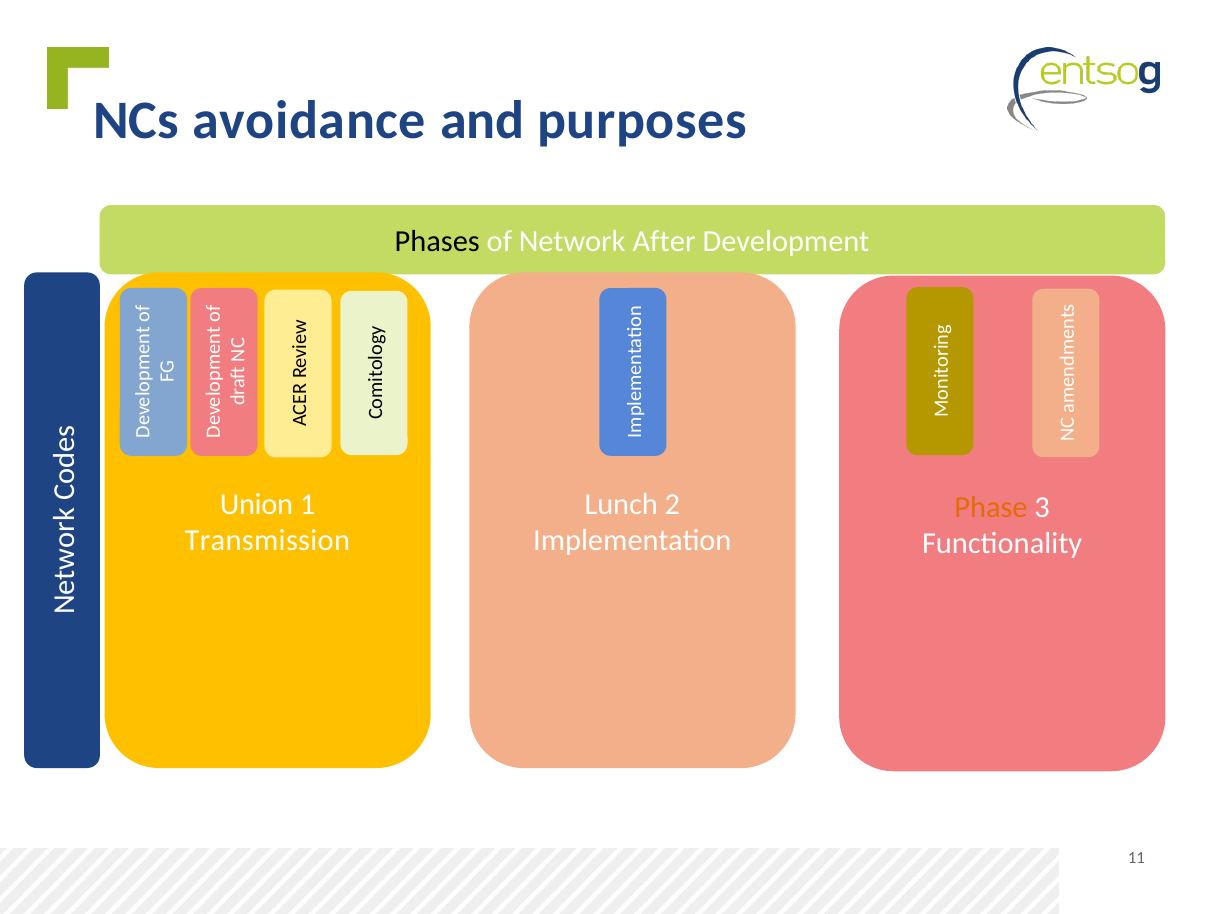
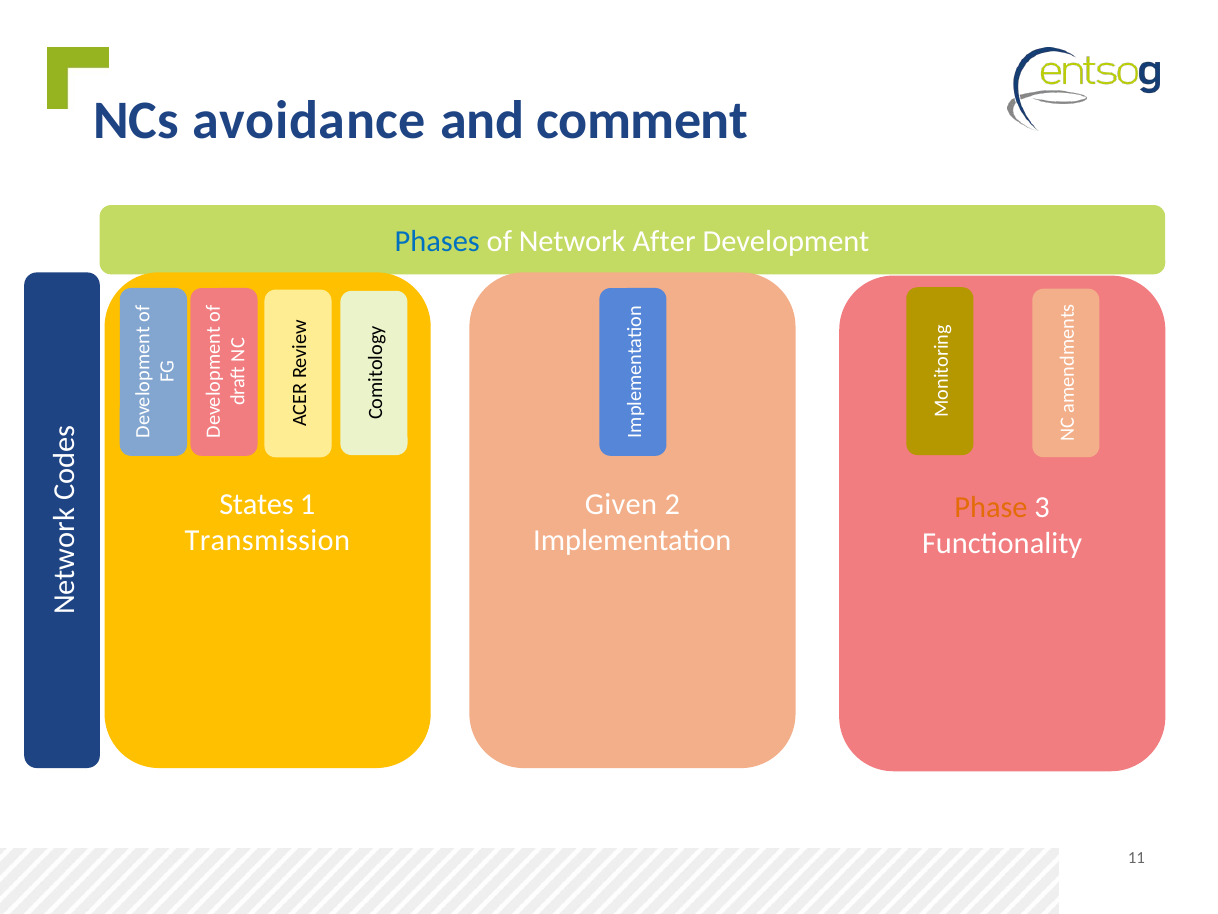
purposes: purposes -> comment (642, 121)
Phases colour: black -> blue (437, 242)
Union: Union -> States (256, 504)
Lunch: Lunch -> Given (621, 504)
